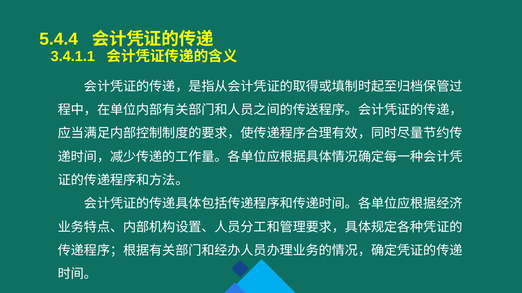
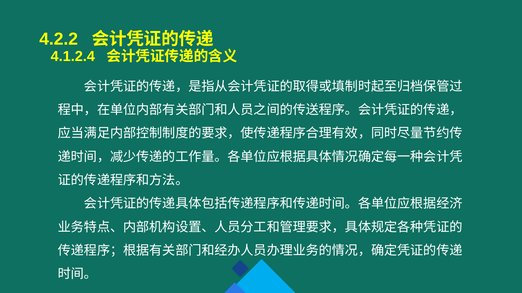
5.4.4: 5.4.4 -> 4.2.2 (59, 39)
3.4.1.1: 3.4.1.1 -> 4.1.2.4 (73, 57)
